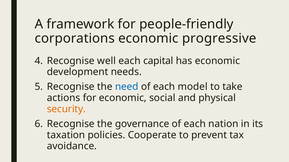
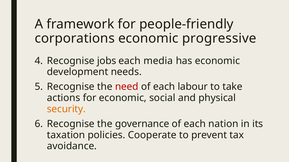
well: well -> jobs (107, 61)
capital: capital -> media (158, 61)
need colour: blue -> red (127, 87)
model: model -> labour (193, 87)
